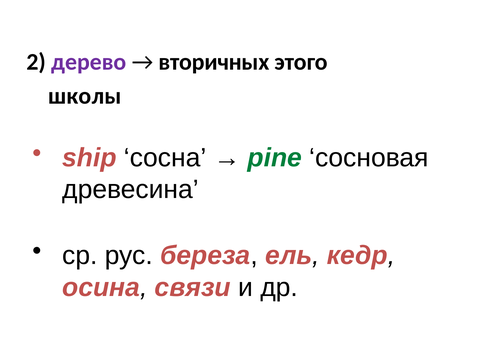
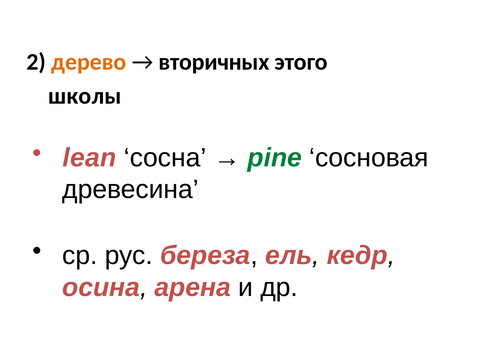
дерево colour: purple -> orange (89, 62)
ship: ship -> lean (89, 158)
связи: связи -> арена (193, 287)
